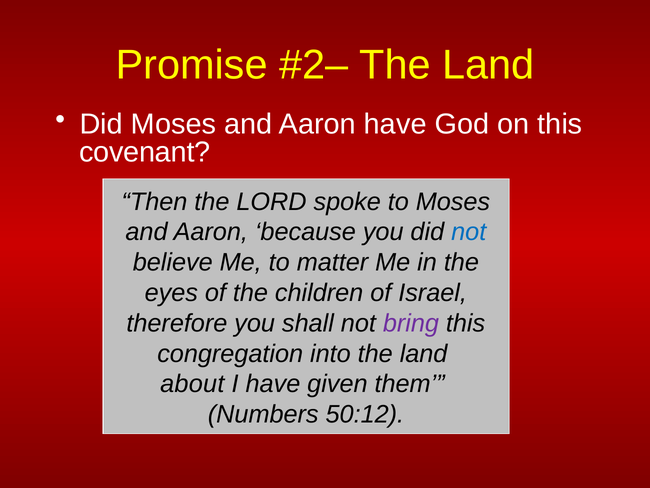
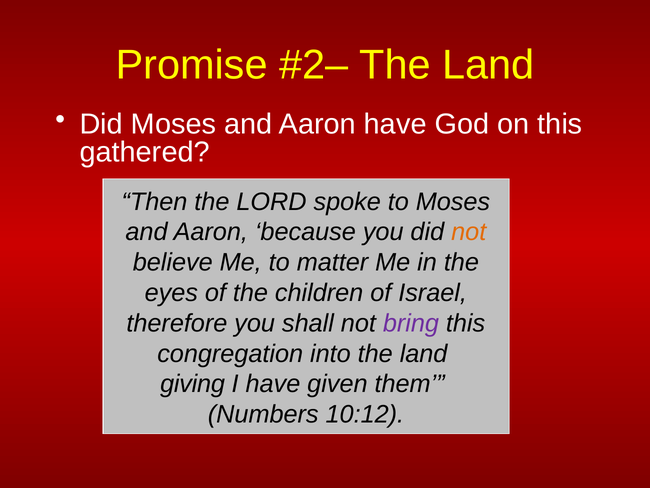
covenant: covenant -> gathered (145, 152)
not colour: blue -> orange (469, 232)
about: about -> giving (193, 384)
50:12: 50:12 -> 10:12 (365, 414)
